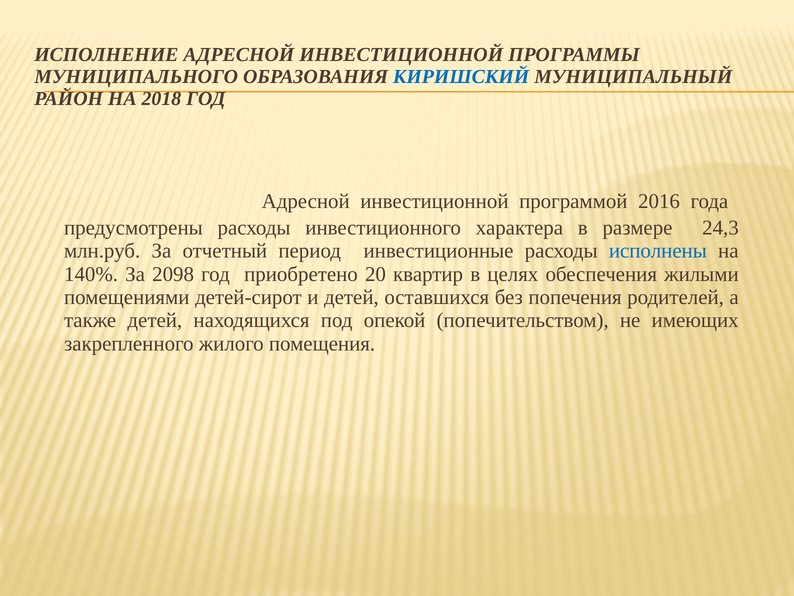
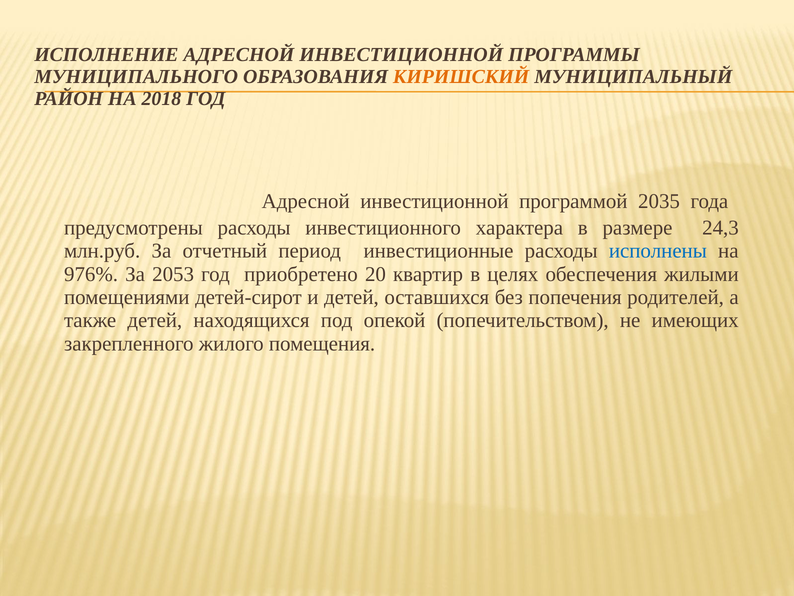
КИРИШСКИЙ colour: blue -> orange (461, 77)
2016: 2016 -> 2035 (659, 201)
140%: 140% -> 976% (91, 274)
2098: 2098 -> 2053 (173, 274)
